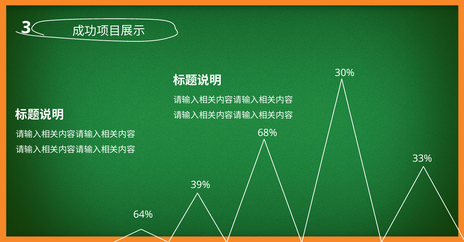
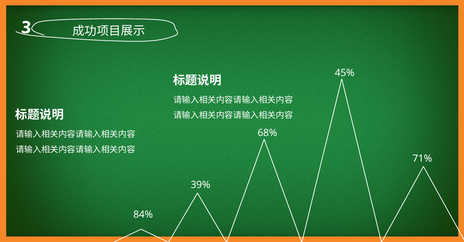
30%: 30% -> 45% (345, 73)
33%: 33% -> 71% (422, 159)
64%: 64% -> 84% (143, 215)
